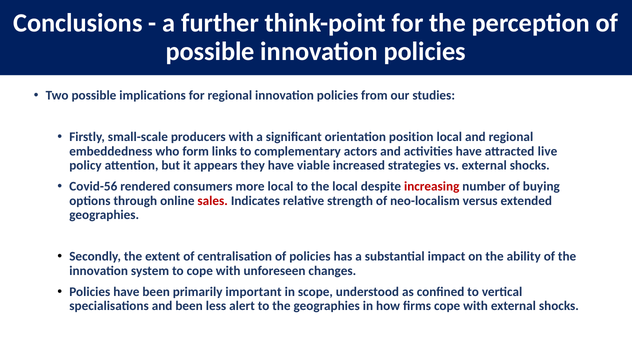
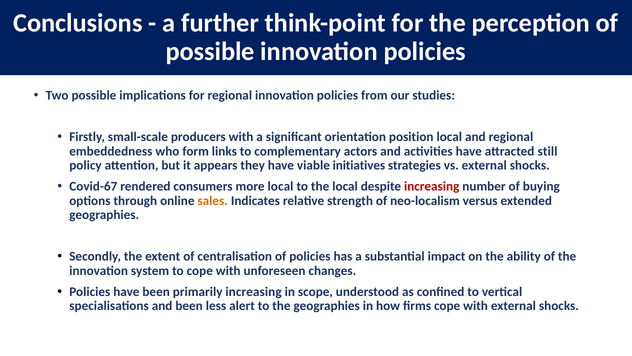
live: live -> still (548, 151)
increased: increased -> initiatives (359, 165)
Covid-56: Covid-56 -> Covid-67 (93, 186)
sales colour: red -> orange (213, 200)
primarily important: important -> increasing (254, 291)
